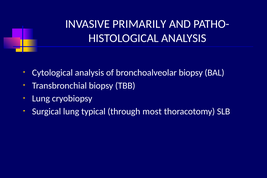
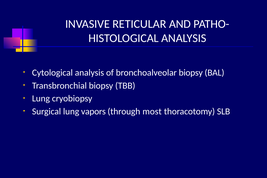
PRIMARILY: PRIMARILY -> RETICULAR (139, 24)
typical: typical -> vapors (93, 111)
